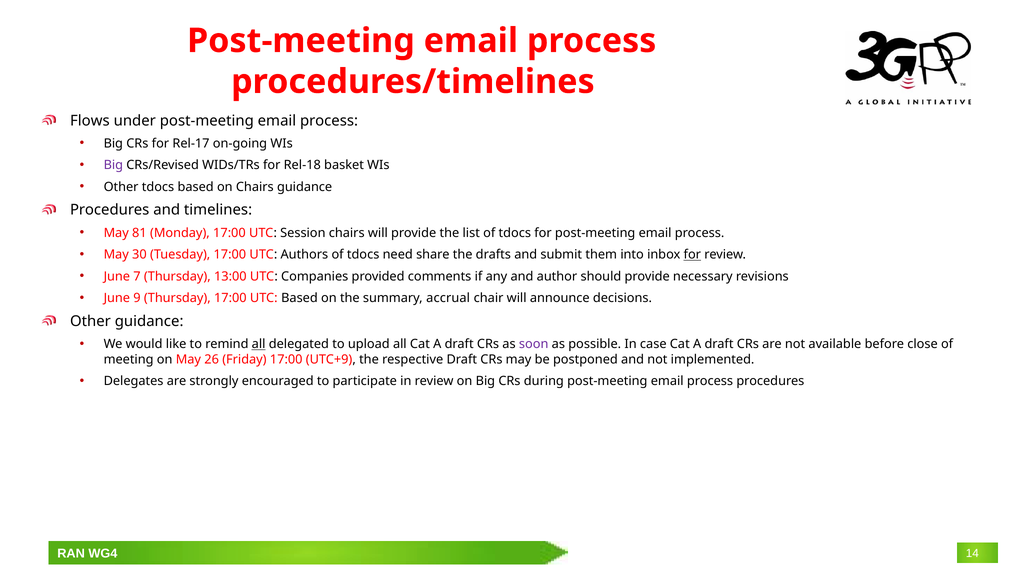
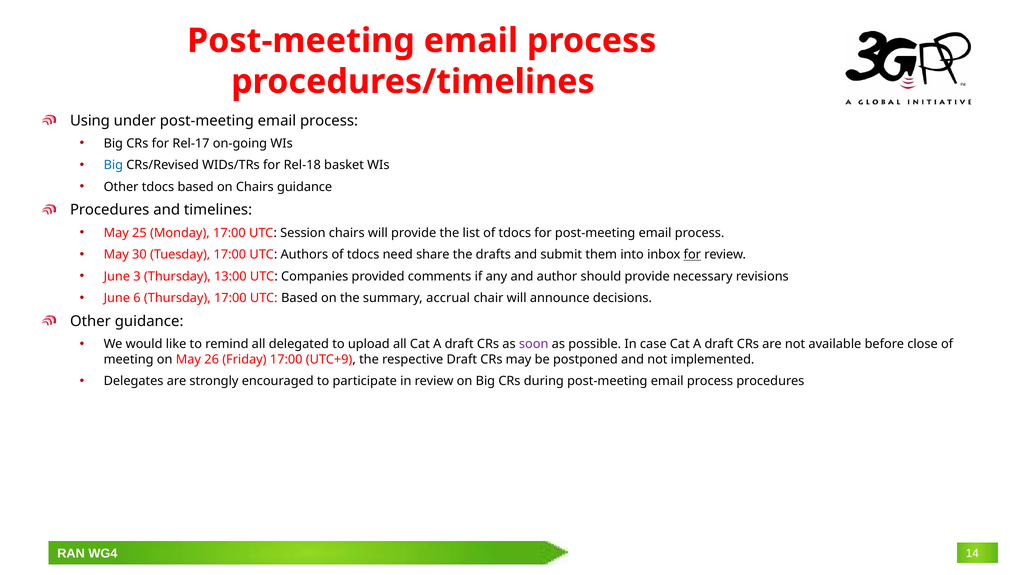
Flows: Flows -> Using (90, 121)
Big colour: purple -> blue (113, 165)
81: 81 -> 25 (139, 233)
7: 7 -> 3 (137, 276)
9: 9 -> 6 (137, 298)
all underline: present -> none (259, 344)
